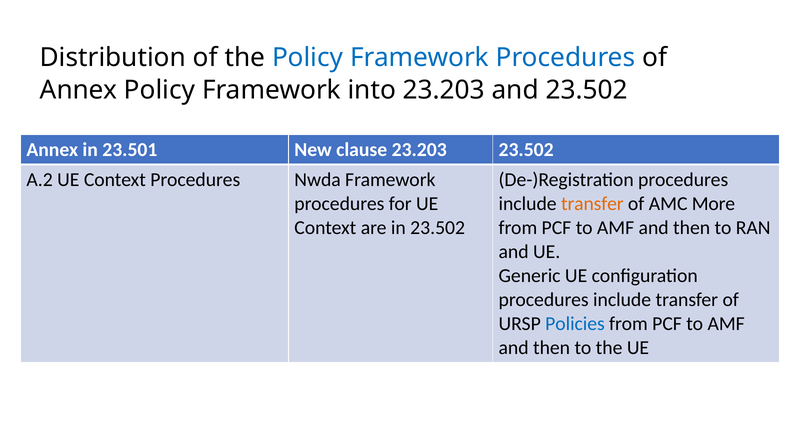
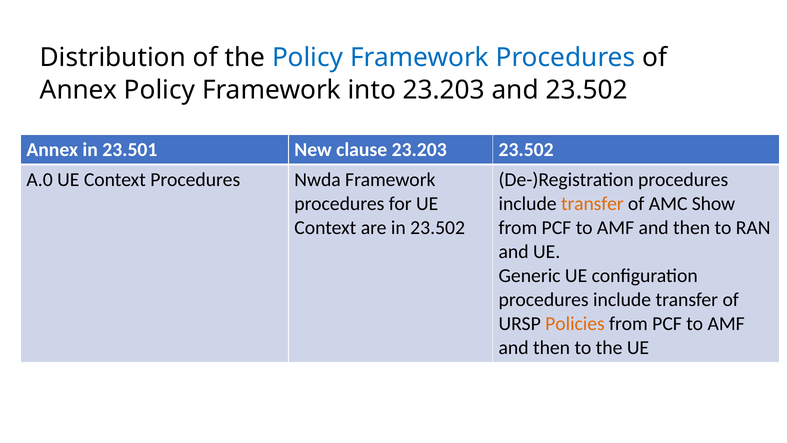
A.2: A.2 -> A.0 (40, 179)
More: More -> Show (713, 203)
Policies colour: blue -> orange (575, 323)
